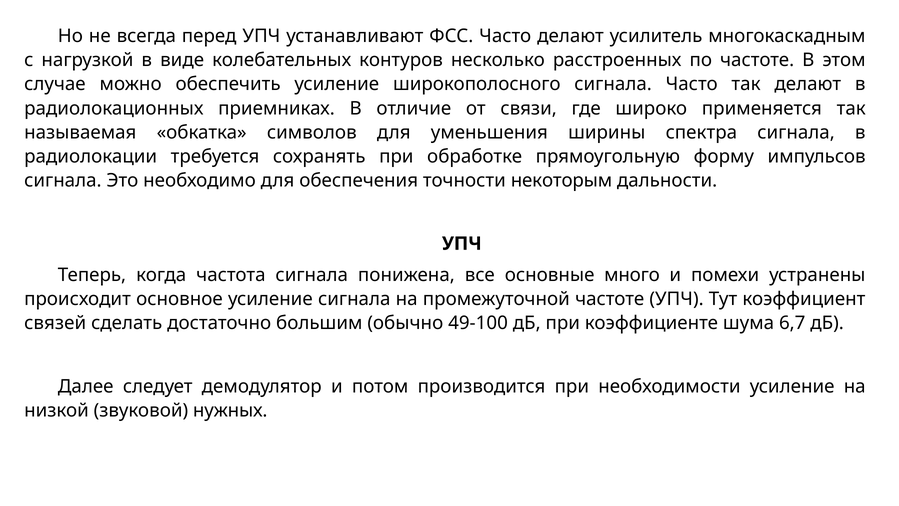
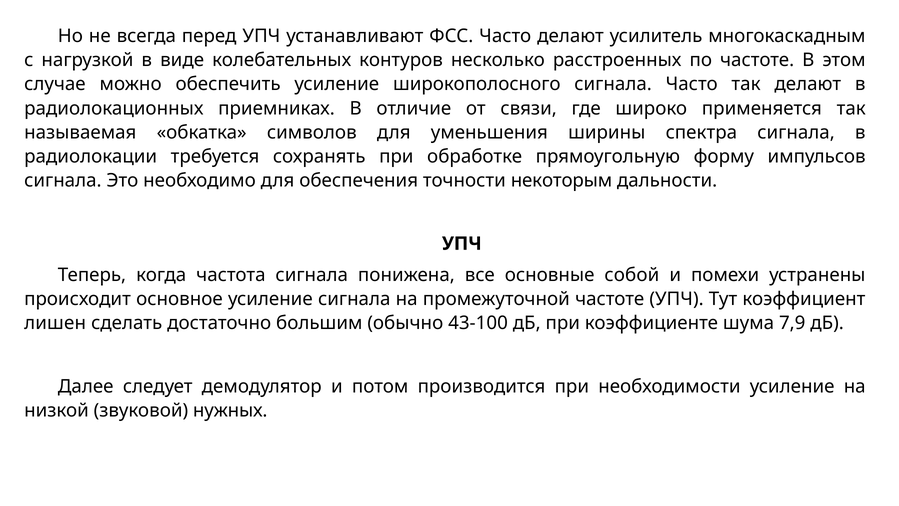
много: много -> собой (632, 275)
связей: связей -> лишен (55, 323)
49-100: 49-100 -> 43-100 (478, 323)
6,7: 6,7 -> 7,9 (792, 323)
